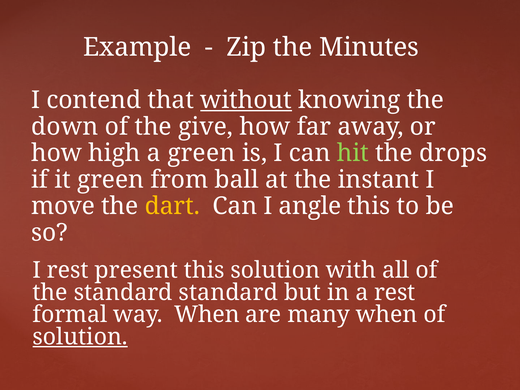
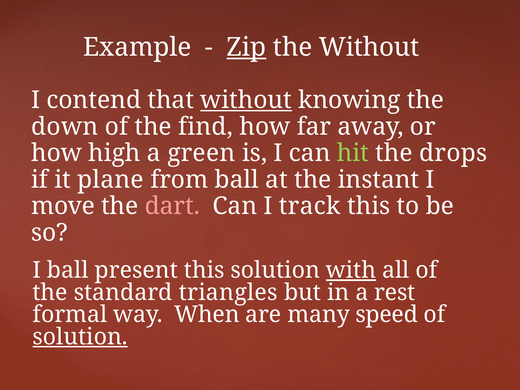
Zip underline: none -> present (246, 47)
the Minutes: Minutes -> Without (369, 47)
give: give -> find (206, 127)
it green: green -> plane (111, 180)
dart colour: yellow -> pink (172, 206)
angle: angle -> track (310, 206)
I rest: rest -> ball (68, 270)
with underline: none -> present (351, 270)
standard standard: standard -> triangles (228, 292)
many when: when -> speed (387, 315)
